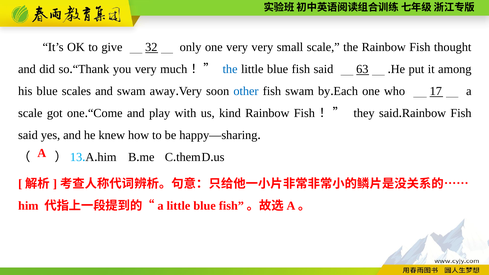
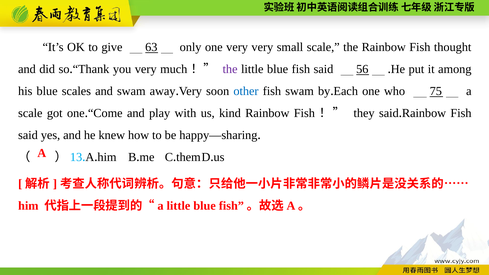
32: 32 -> 63 (151, 47)
the colour: blue -> purple (230, 69)
63: 63 -> 56 (362, 69)
17: 17 -> 75 (436, 91)
